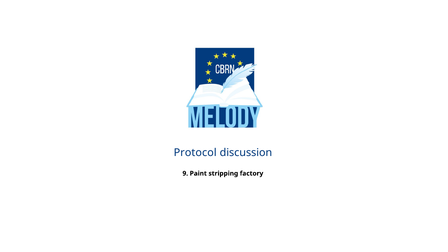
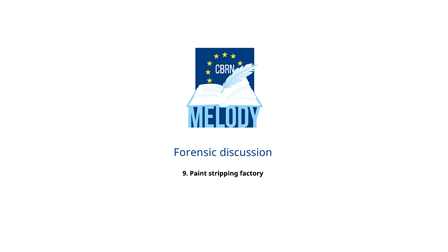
Protocol: Protocol -> Forensic (195, 152)
